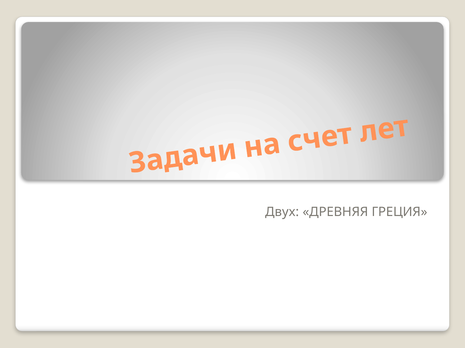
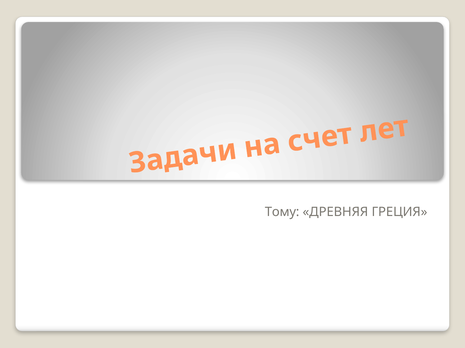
Двух: Двух -> Тому (282, 212)
